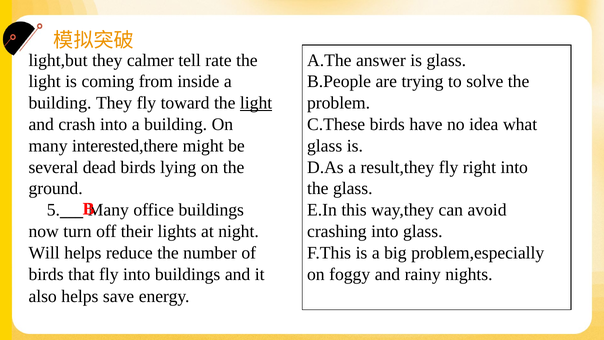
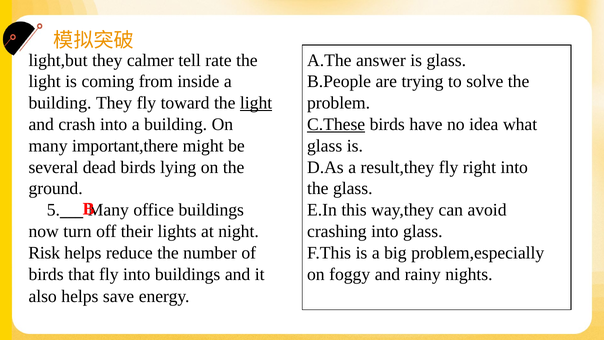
C.These underline: none -> present (336, 124)
interested,there: interested,there -> important,there (125, 146)
Will: Will -> Risk (44, 253)
